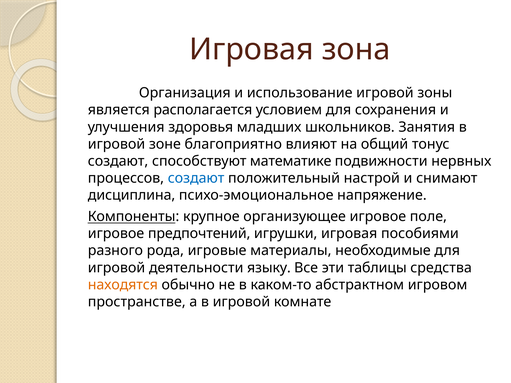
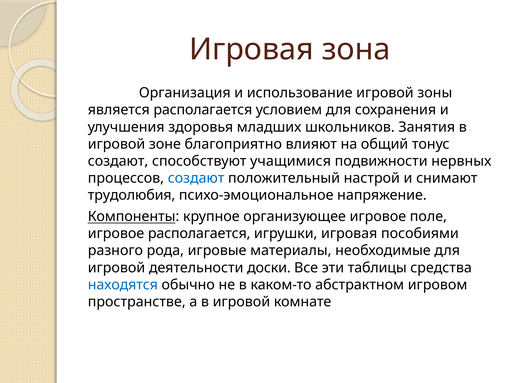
математике: математике -> учащимися (291, 161)
дисциплина: дисциплина -> трудолюбия (132, 195)
игровое предпочтений: предпочтений -> располагается (199, 234)
языку: языку -> доски (269, 268)
находятся colour: orange -> blue (123, 285)
